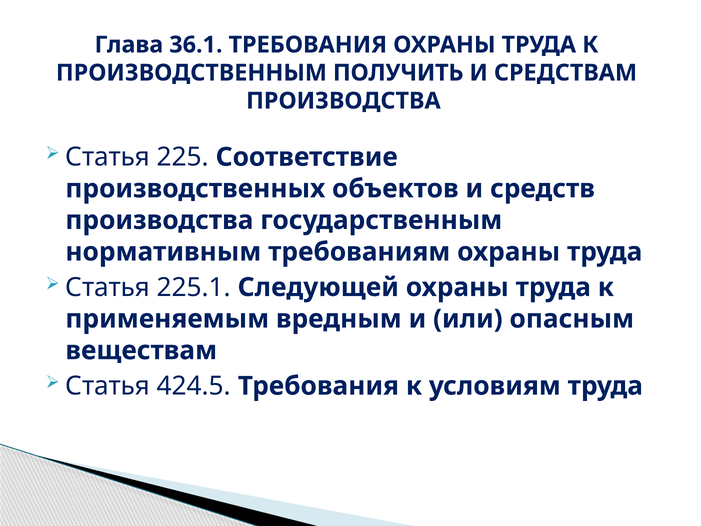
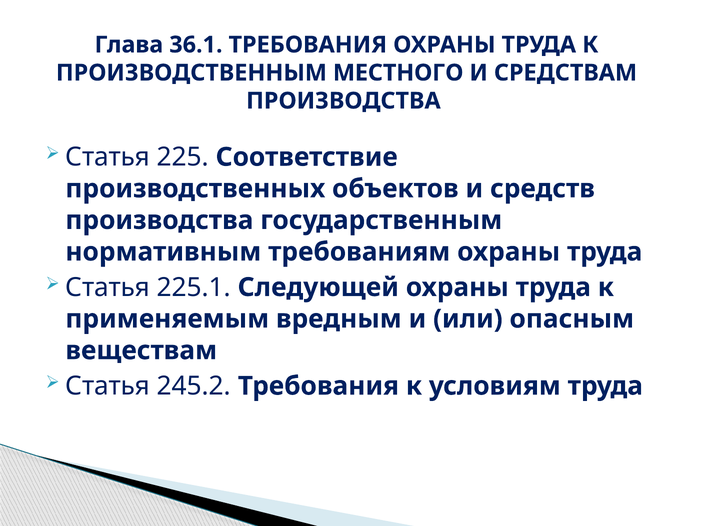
ПОЛУЧИТЬ: ПОЛУЧИТЬ -> МЕСТНОГО (398, 73)
424.5: 424.5 -> 245.2 (194, 386)
